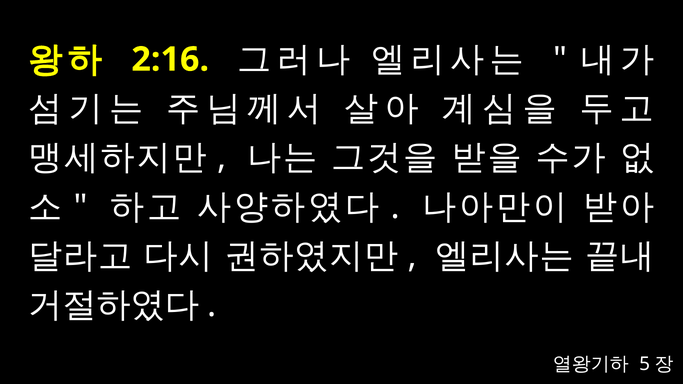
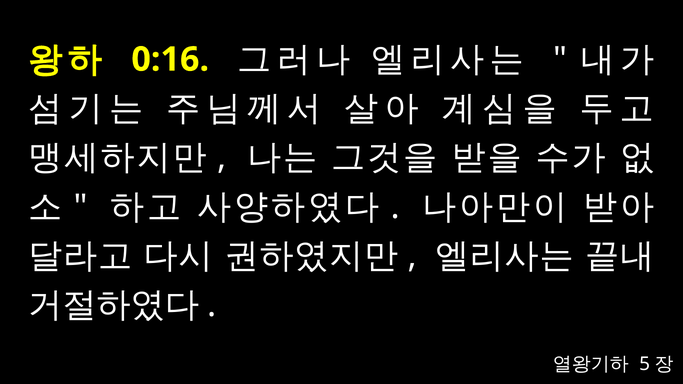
2:16: 2:16 -> 0:16 (170, 60)
